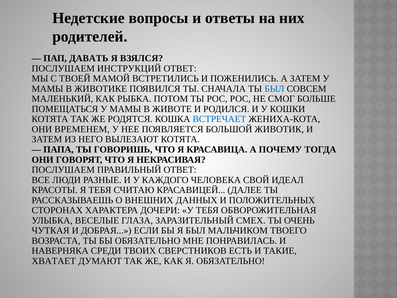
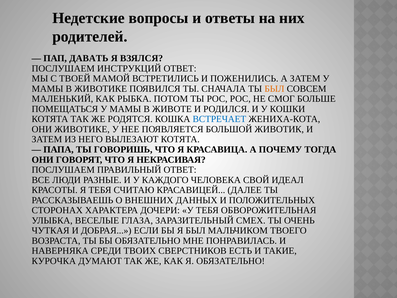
БЫЛ colour: blue -> orange (274, 89)
ОНИ ВРЕМЕНЕМ: ВРЕМЕНЕМ -> ЖИВОТИКЕ (82, 129)
ХВАТАЕТ: ХВАТАЕТ -> КУРОЧКА (54, 261)
